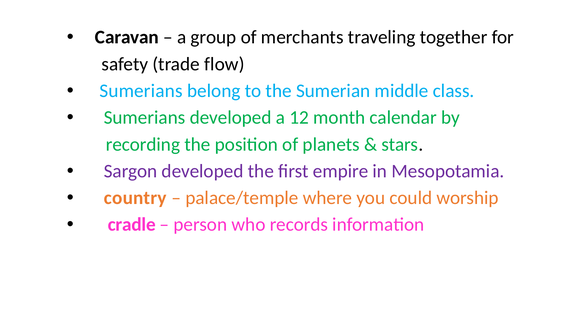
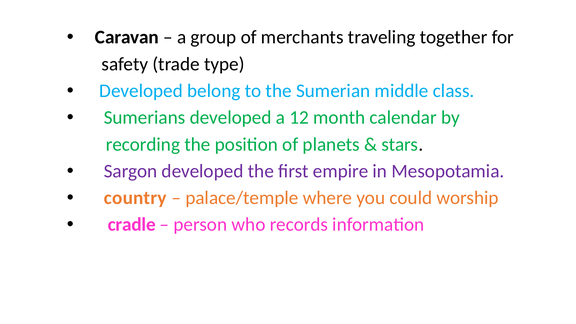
flow: flow -> type (224, 64)
Sumerians: Sumerians -> Developed (141, 91)
